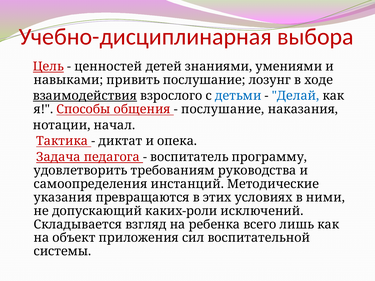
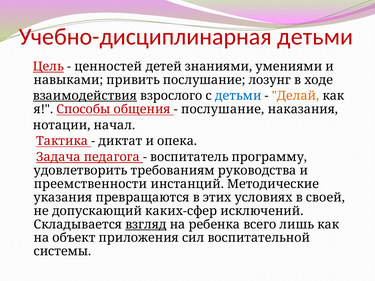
Учебно-дисциплинарная выбора: выбора -> детьми (315, 37)
Делай colour: blue -> orange (296, 96)
самоопределения: самоопределения -> преемственности (90, 184)
ними: ними -> своей (325, 198)
каких-роли: каких-роли -> каких-сфер (181, 211)
взгляд underline: none -> present (146, 225)
